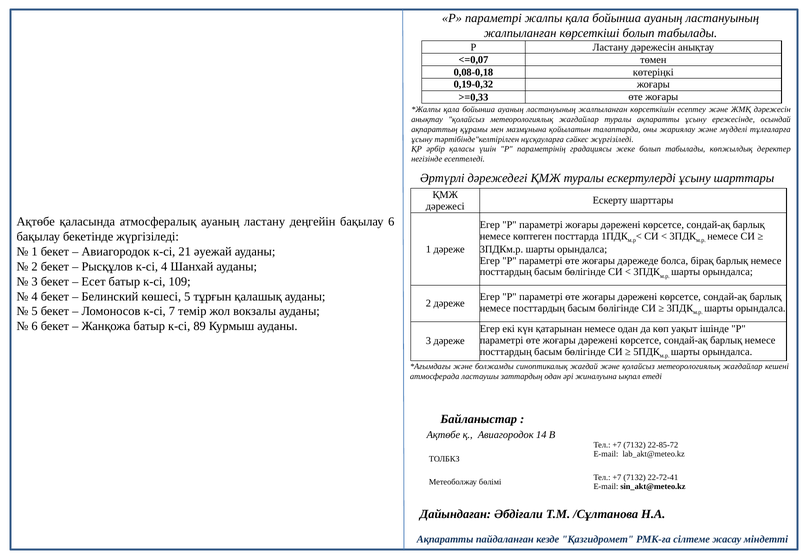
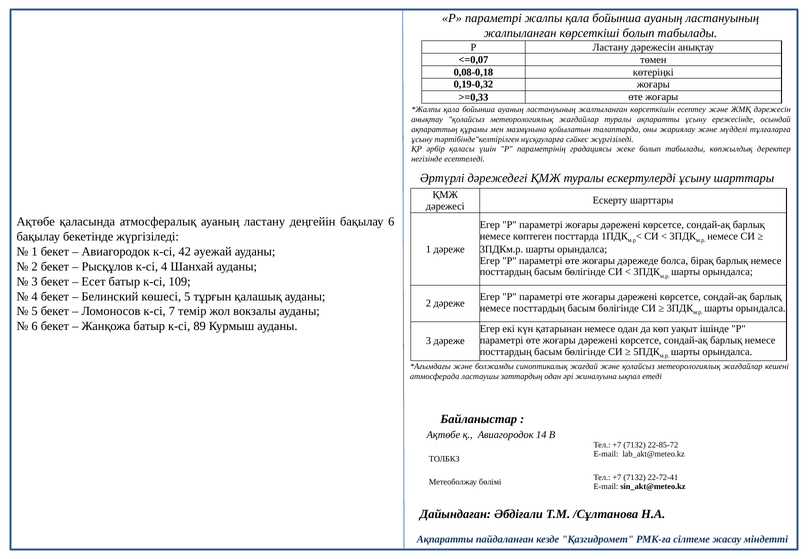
21: 21 -> 42 (185, 252)
